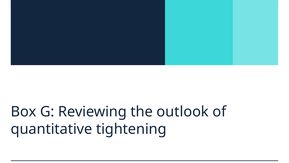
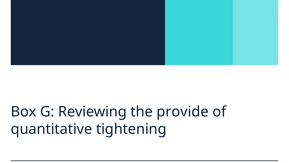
outlook: outlook -> provide (183, 111)
